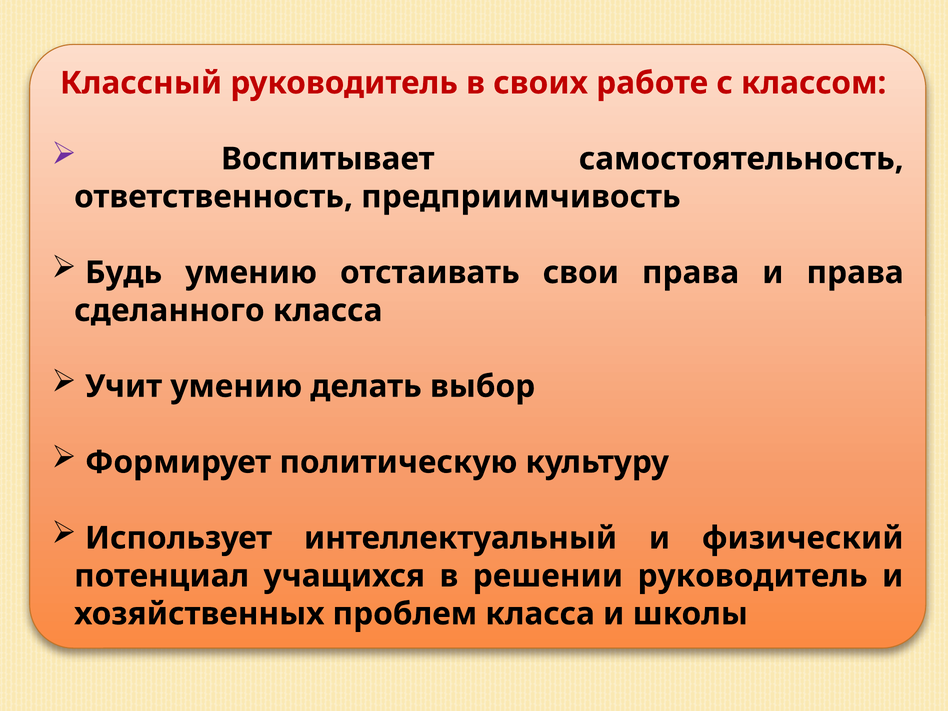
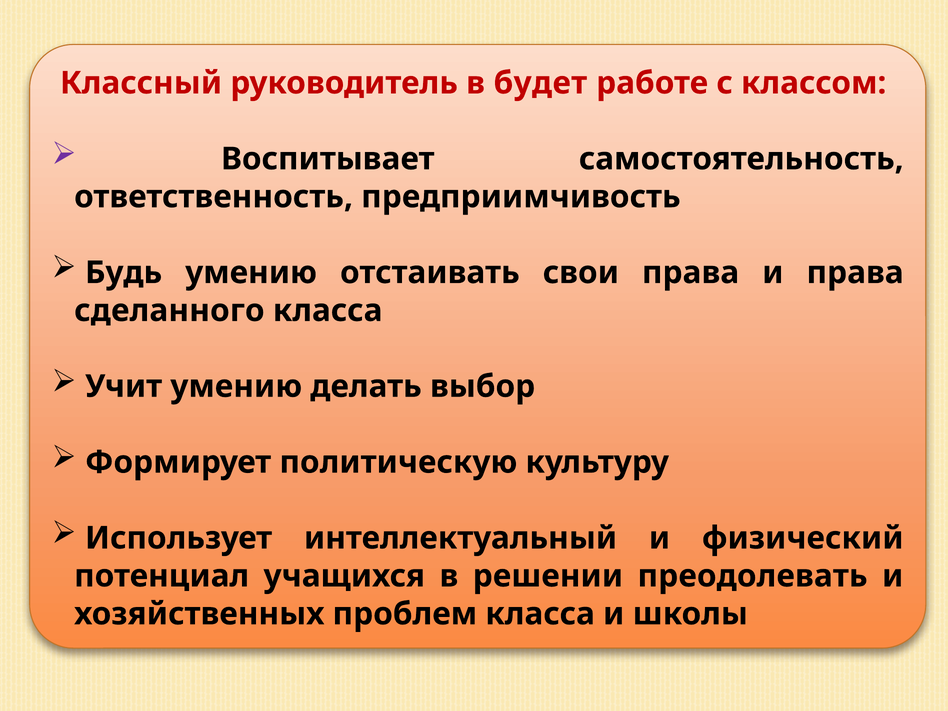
своих: своих -> будет (540, 83)
решении руководитель: руководитель -> преодолевать (753, 576)
